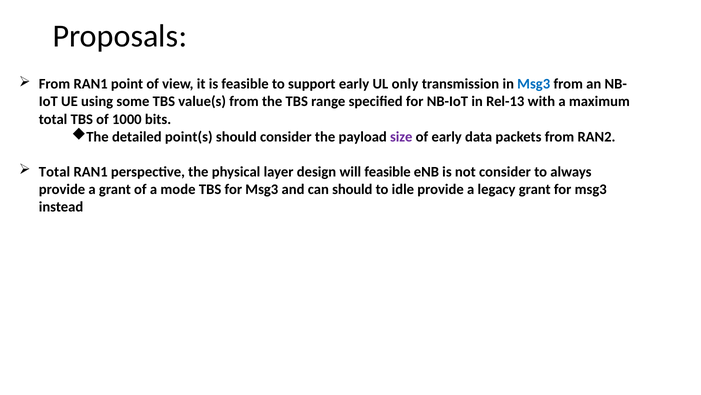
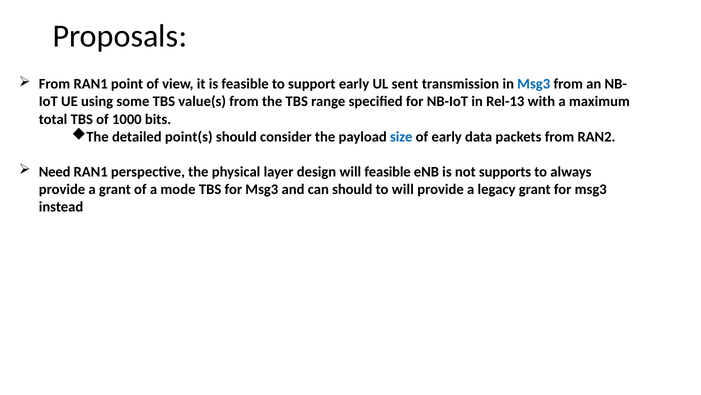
only: only -> sent (405, 84)
size colour: purple -> blue (401, 137)
Total: Total -> Need (55, 172)
not consider: consider -> supports (505, 172)
to idle: idle -> will (403, 189)
